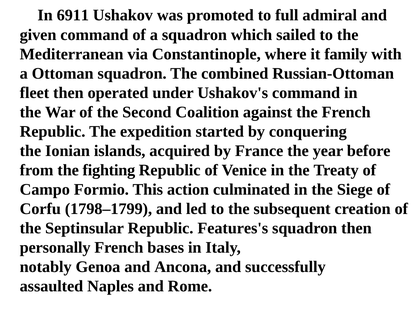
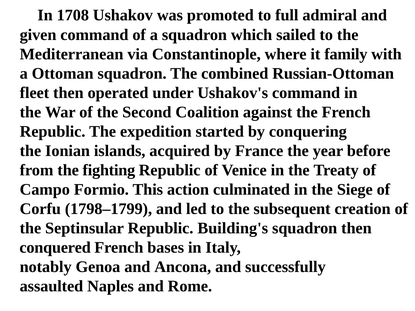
6911: 6911 -> 1708 (73, 15)
Features's: Features's -> Building's (233, 228)
personally: personally -> conquered (55, 248)
